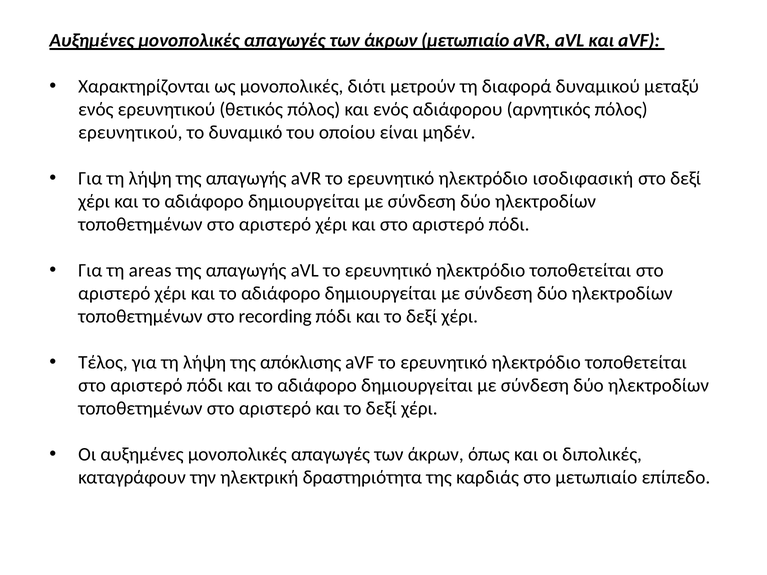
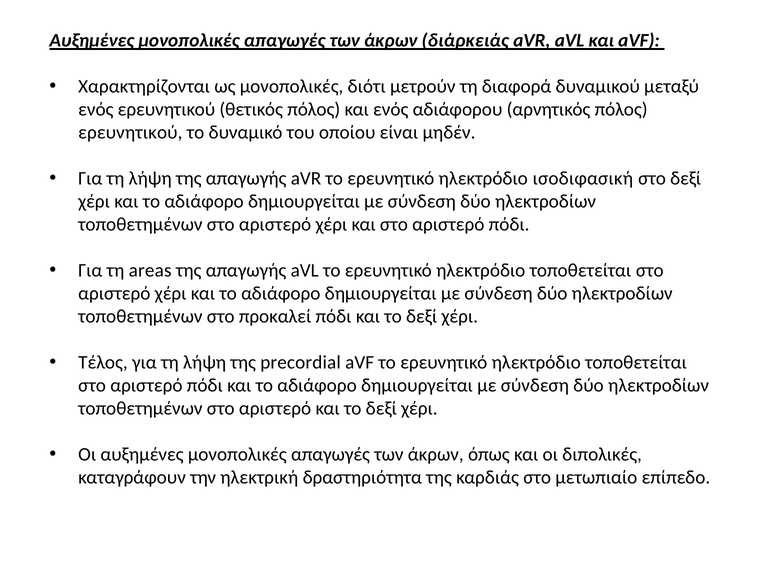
άκρων μετωπιαίο: μετωπιαίο -> διάρκειάς (465, 41)
recording: recording -> προκαλεί (275, 317)
απόκλισης: απόκλισης -> precordial (301, 363)
